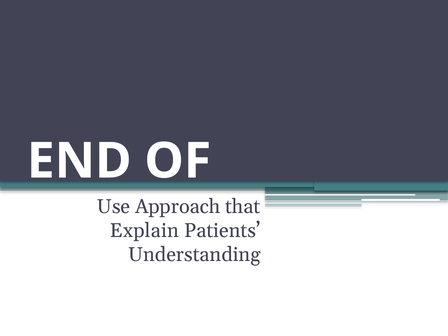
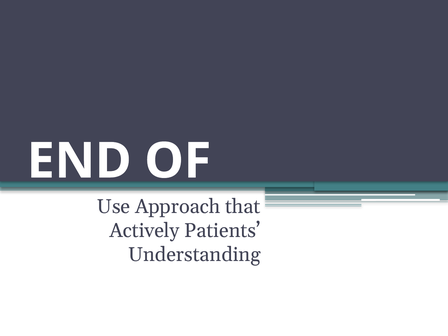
Explain: Explain -> Actively (144, 231)
